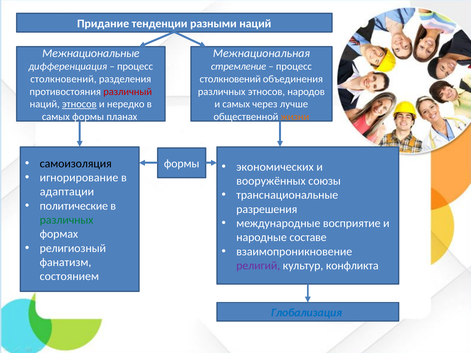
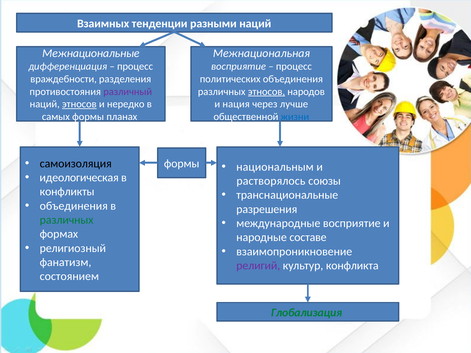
Придание: Придание -> Взаимных (103, 24)
стремление: стремление -> восприятие (239, 67)
столкновений: столкновений -> враждебности (64, 79)
столкновений: столкновений -> политических (230, 79)
различный colour: red -> purple (128, 92)
этносов underline: none -> present (266, 92)
и самых: самых -> нация (236, 104)
жизни colour: orange -> blue (295, 117)
экономических: экономических -> национальным (275, 167)
игнорирование: игнорирование -> идеологическая (79, 178)
вооружённых: вооружённых -> растворялось (271, 181)
адаптации: адаптации -> конфликты (67, 192)
политические: политические -> объединения (74, 206)
Глобализация colour: blue -> green (307, 313)
